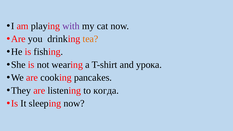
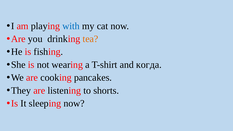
with colour: purple -> blue (71, 26)
урока: урока -> когда (149, 65)
когда: когда -> shorts (106, 91)
